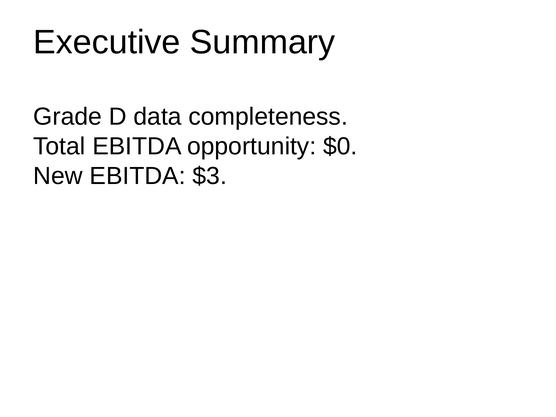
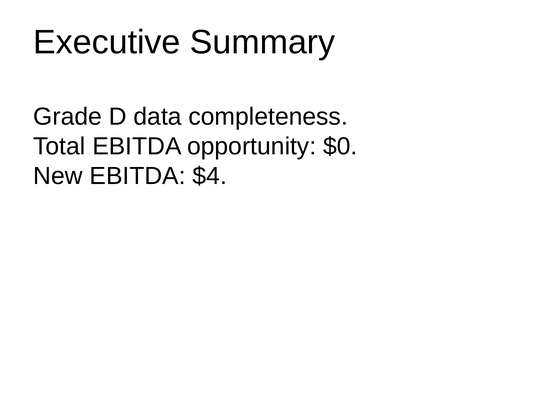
$3: $3 -> $4 (210, 176)
